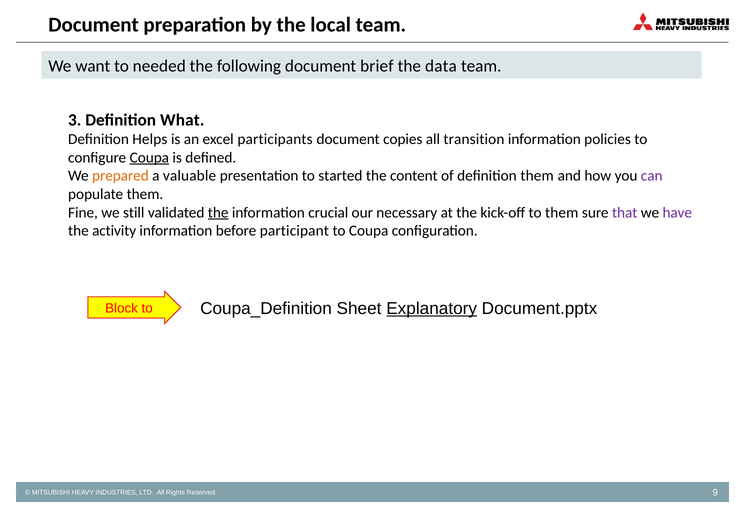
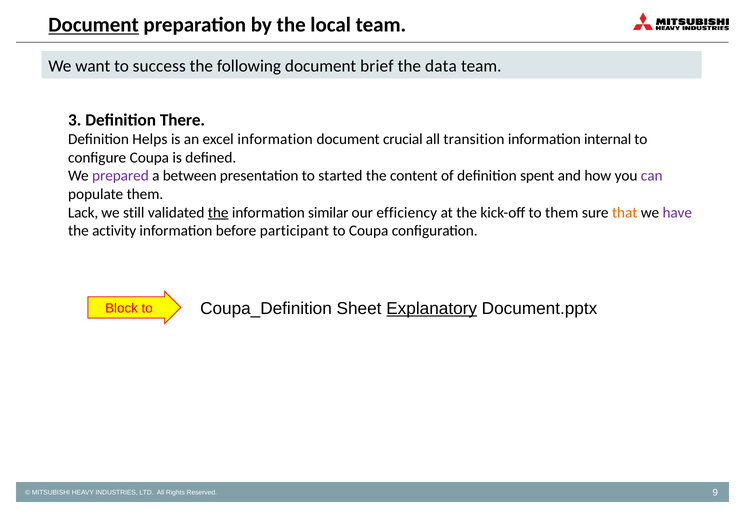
Document underline: none -> present (94, 25)
needed: needed -> success (159, 66)
What: What -> There (182, 120)
excel participants: participants -> information (275, 139)
copies: copies -> crucial (403, 139)
policies: policies -> internal (608, 139)
Coupa underline: present -> none (149, 157)
prepared colour: orange -> purple (120, 176)
valuable: valuable -> between (190, 176)
definition them: them -> spent (537, 176)
Fine: Fine -> Lack (83, 212)
crucial: crucial -> similar (328, 212)
necessary: necessary -> efficiency (407, 212)
that colour: purple -> orange (625, 212)
